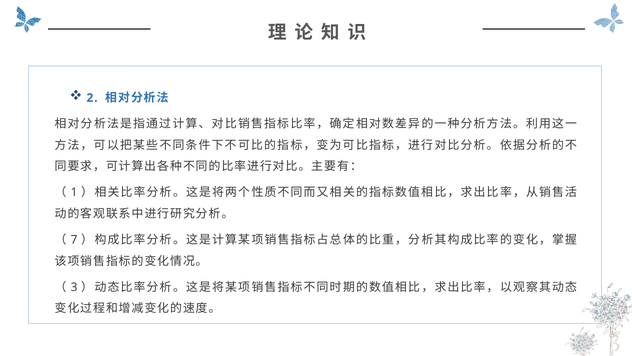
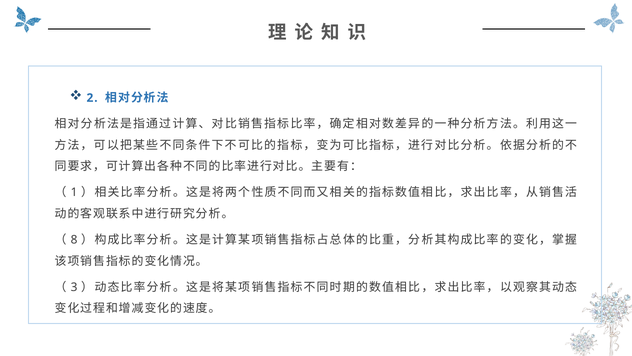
7: 7 -> 8 (74, 240)
